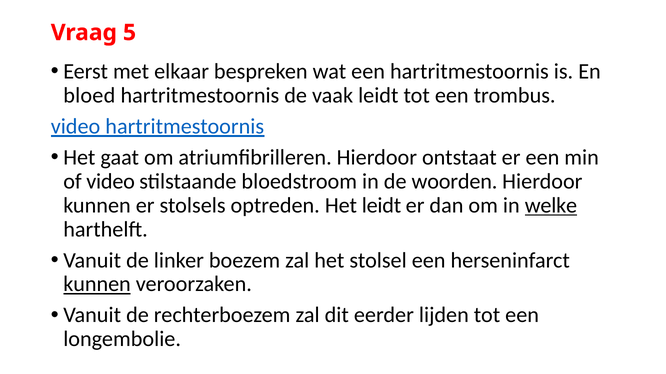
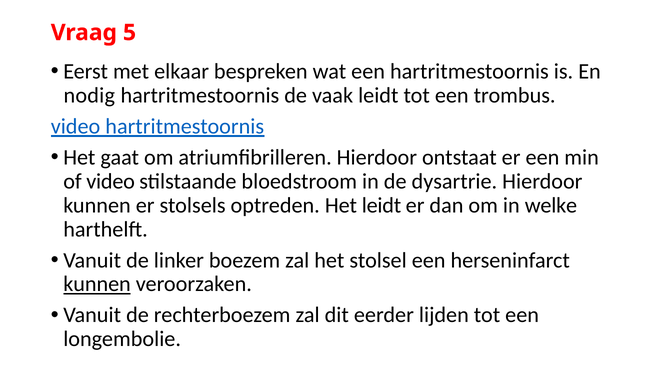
bloed: bloed -> nodig (89, 95)
woorden: woorden -> dysartrie (454, 182)
welke underline: present -> none (551, 206)
